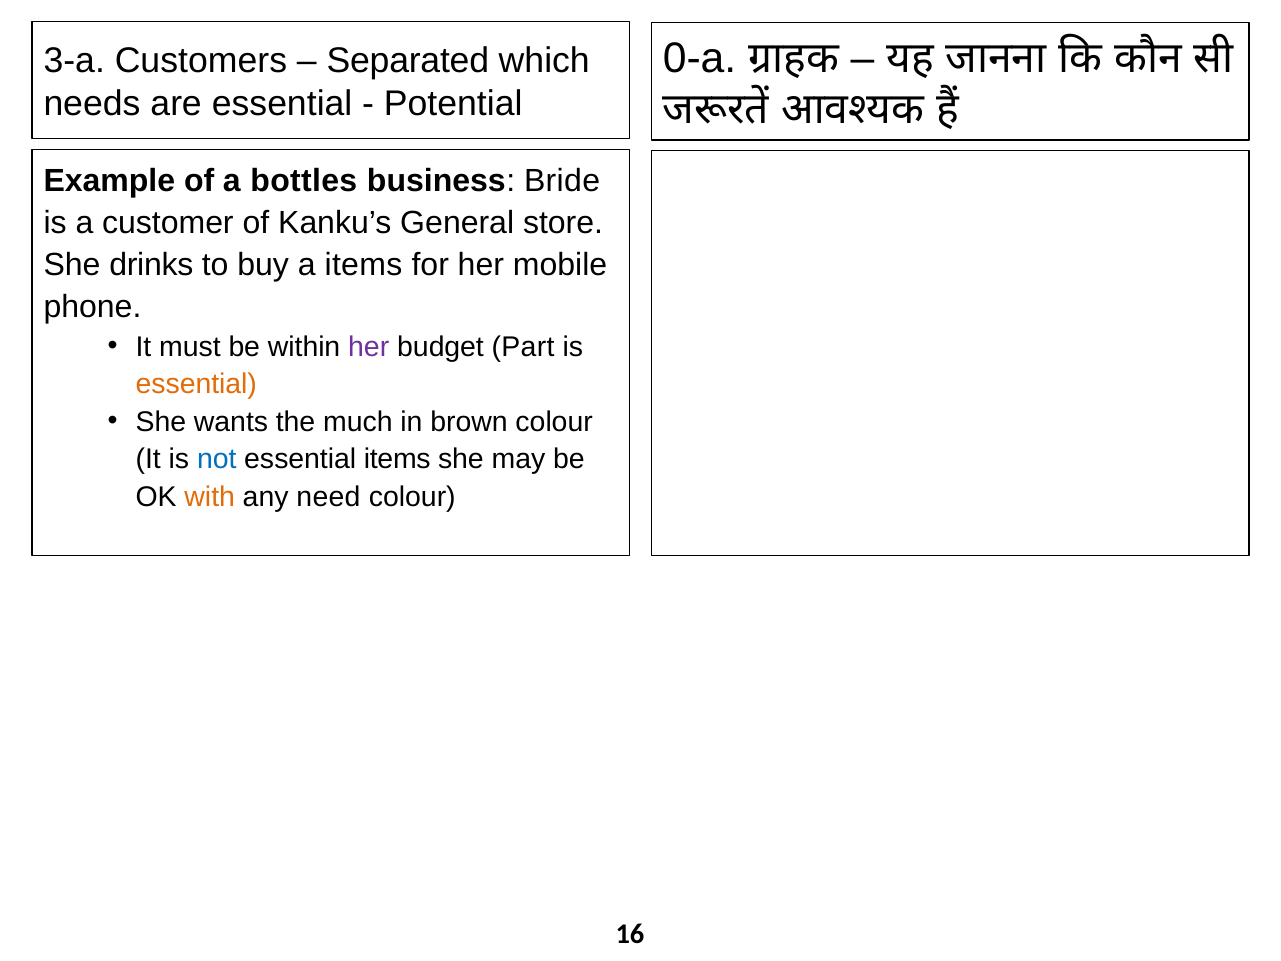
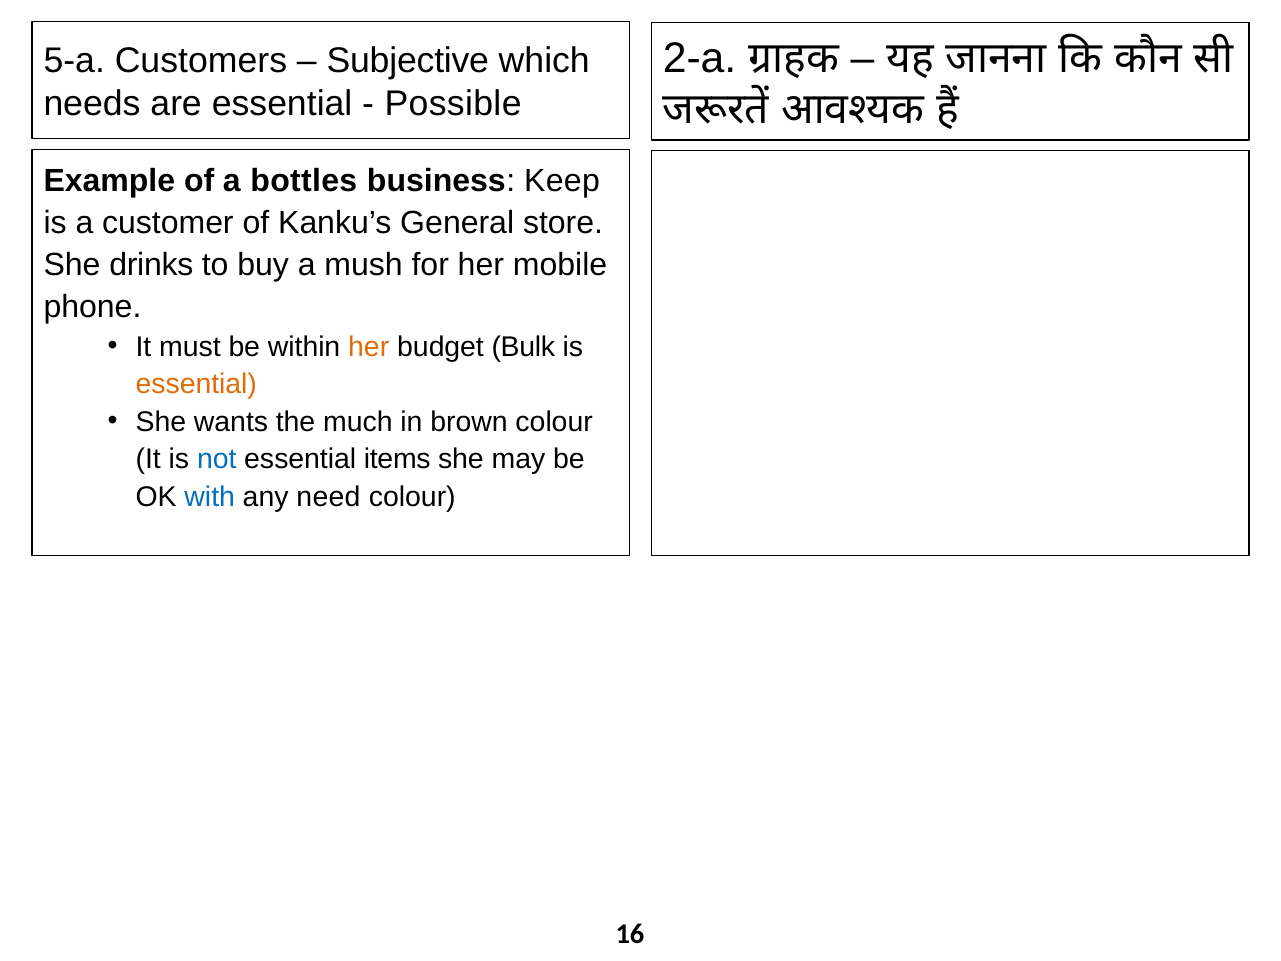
0-a: 0-a -> 2-a (700, 59)
3-a: 3-a -> 5-a (74, 61)
Separated: Separated -> Subjective (408, 61)
Potential: Potential -> Possible (453, 104)
Bride: Bride -> Keep (562, 181)
a items: items -> mush (364, 265)
her colour: purple -> orange (369, 347)
Part: Part -> Bulk (523, 347)
with colour: orange -> blue (210, 497)
